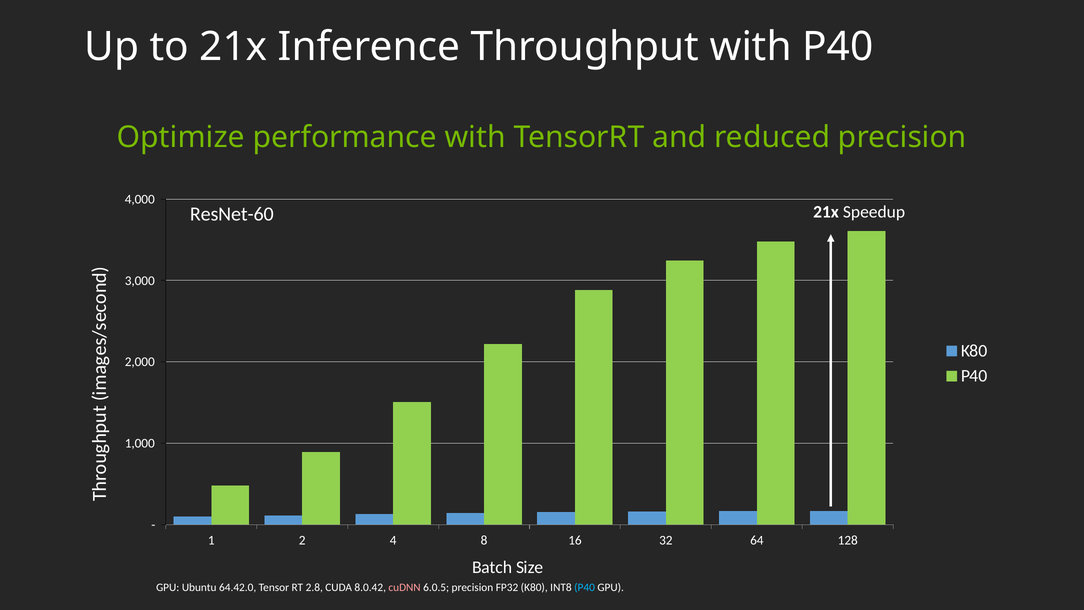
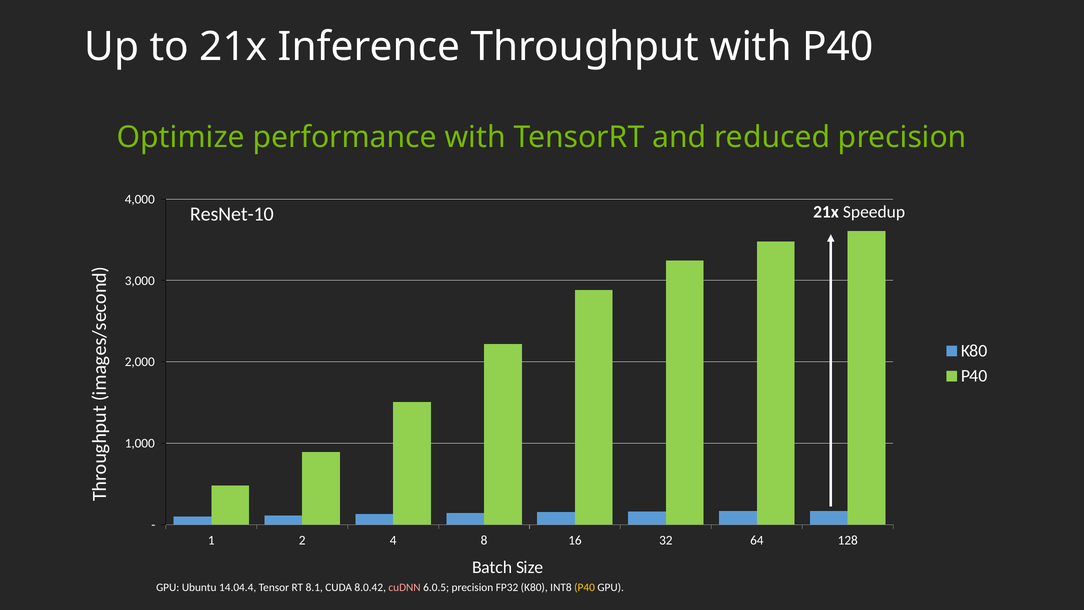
ResNet-60: ResNet-60 -> ResNet-10 (232, 214)
64.42.0: 64.42.0 -> 14.04.4 (238, 587)
2.8: 2.8 -> 8.1 (314, 587)
P40 colour: light blue -> yellow (584, 587)
